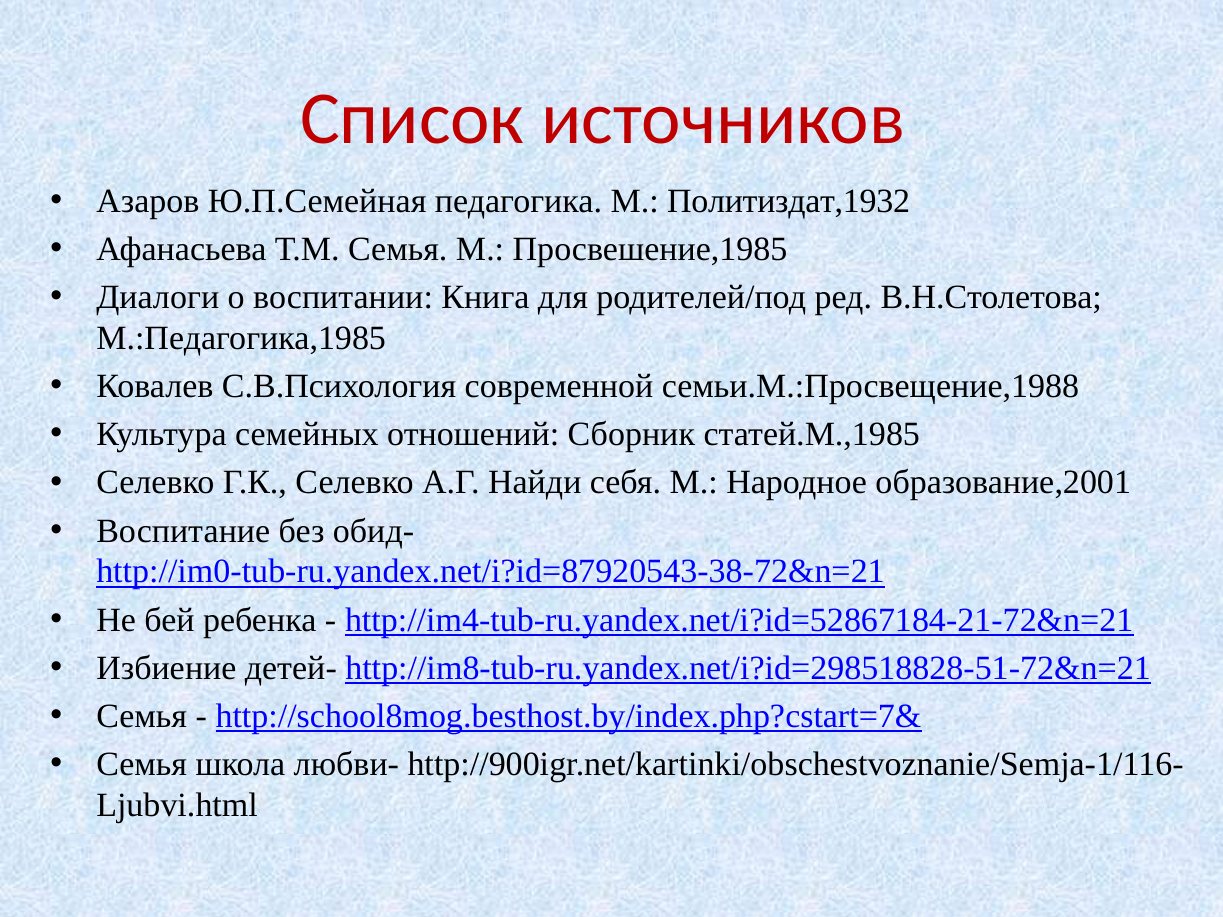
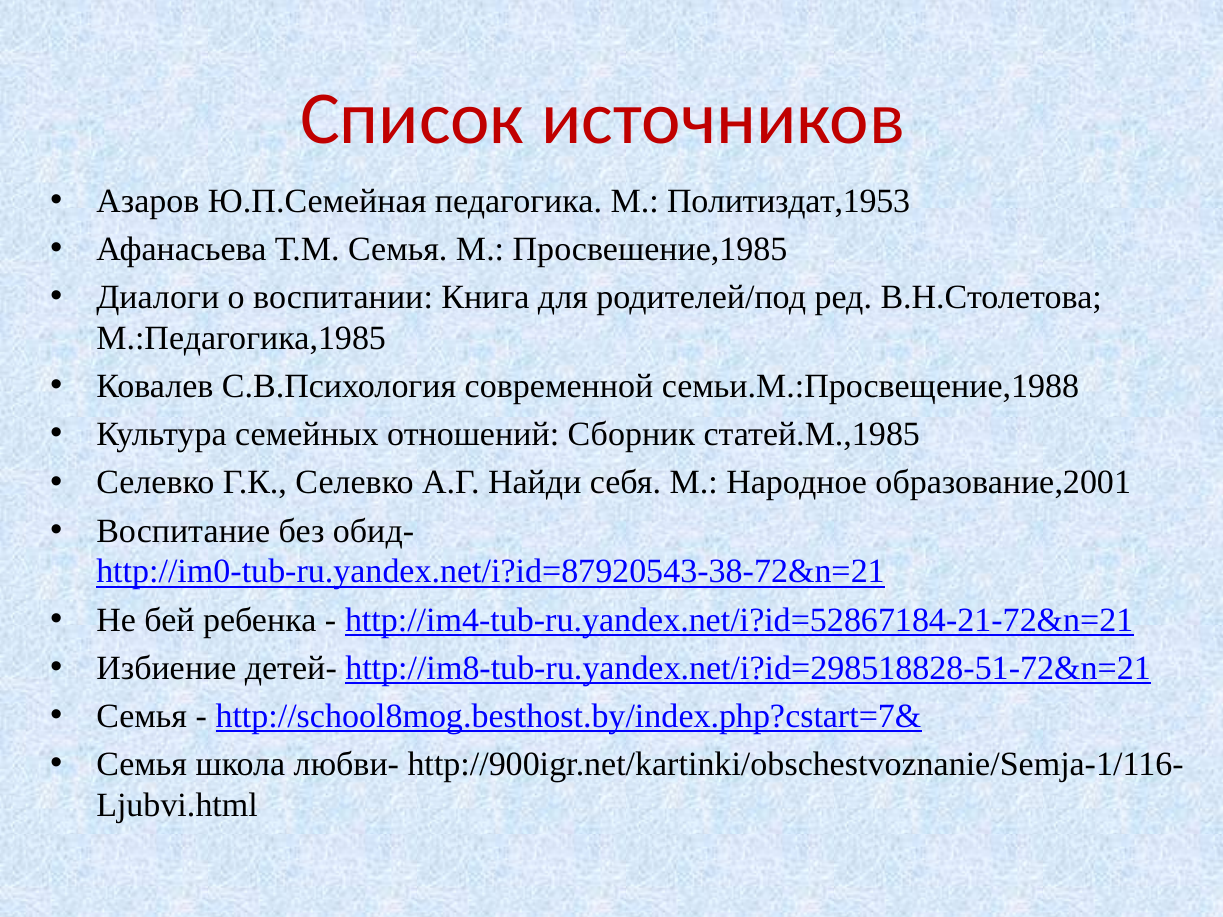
Политиздат,1932: Политиздат,1932 -> Политиздат,1953 (789, 201)
